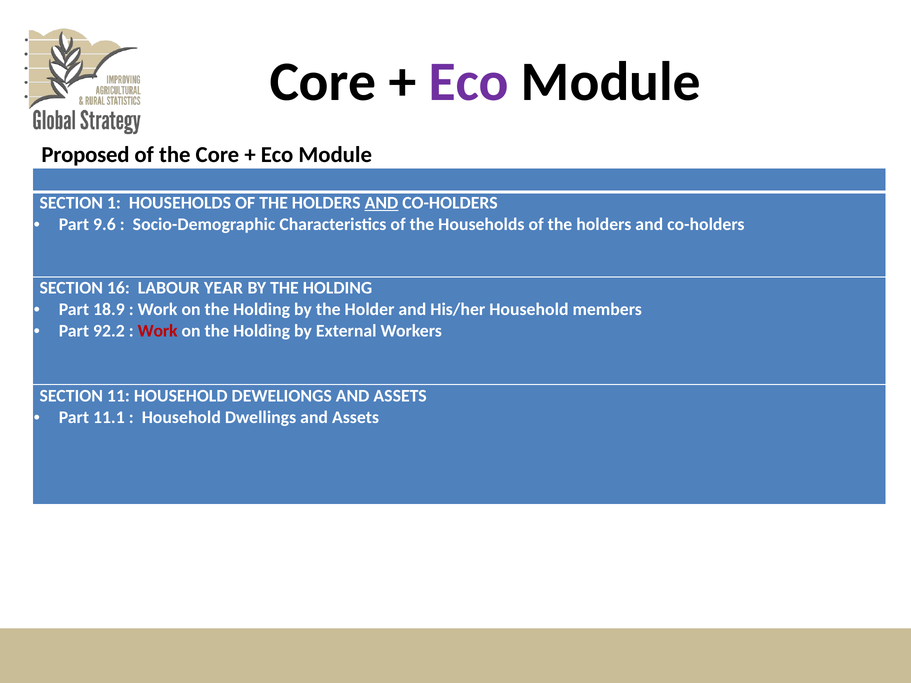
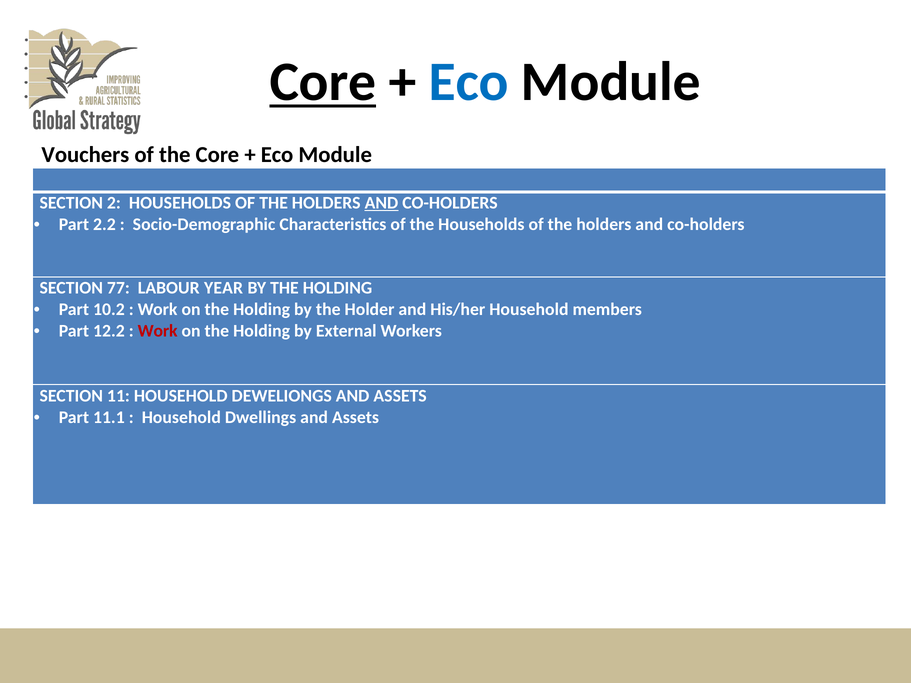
Core underline: none -> present (323, 82)
Eco colour: purple -> blue (469, 82)
Proposed: Proposed -> Vouchers (85, 155)
1: 1 -> 2 (114, 203)
9.6: 9.6 -> 2.2 (104, 225)
16: 16 -> 77 (118, 288)
18.9: 18.9 -> 10.2 (109, 310)
92.2: 92.2 -> 12.2 (109, 331)
